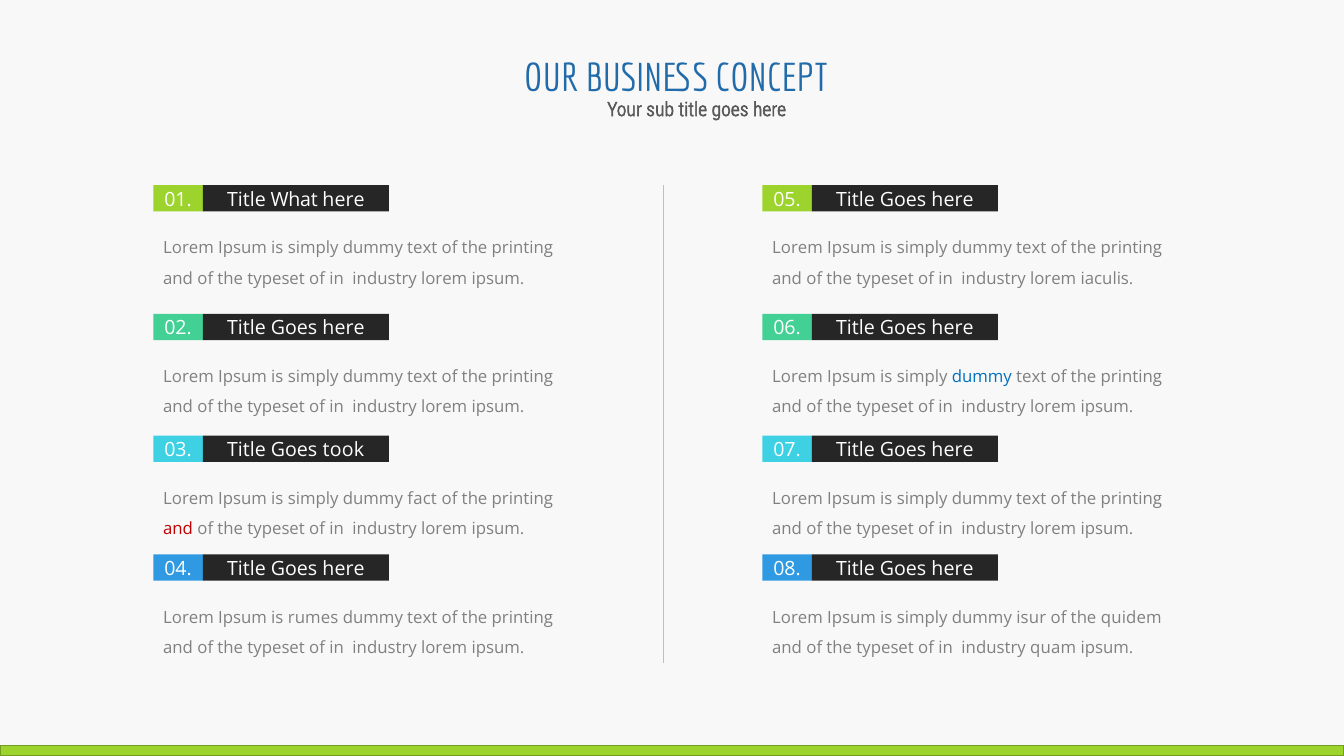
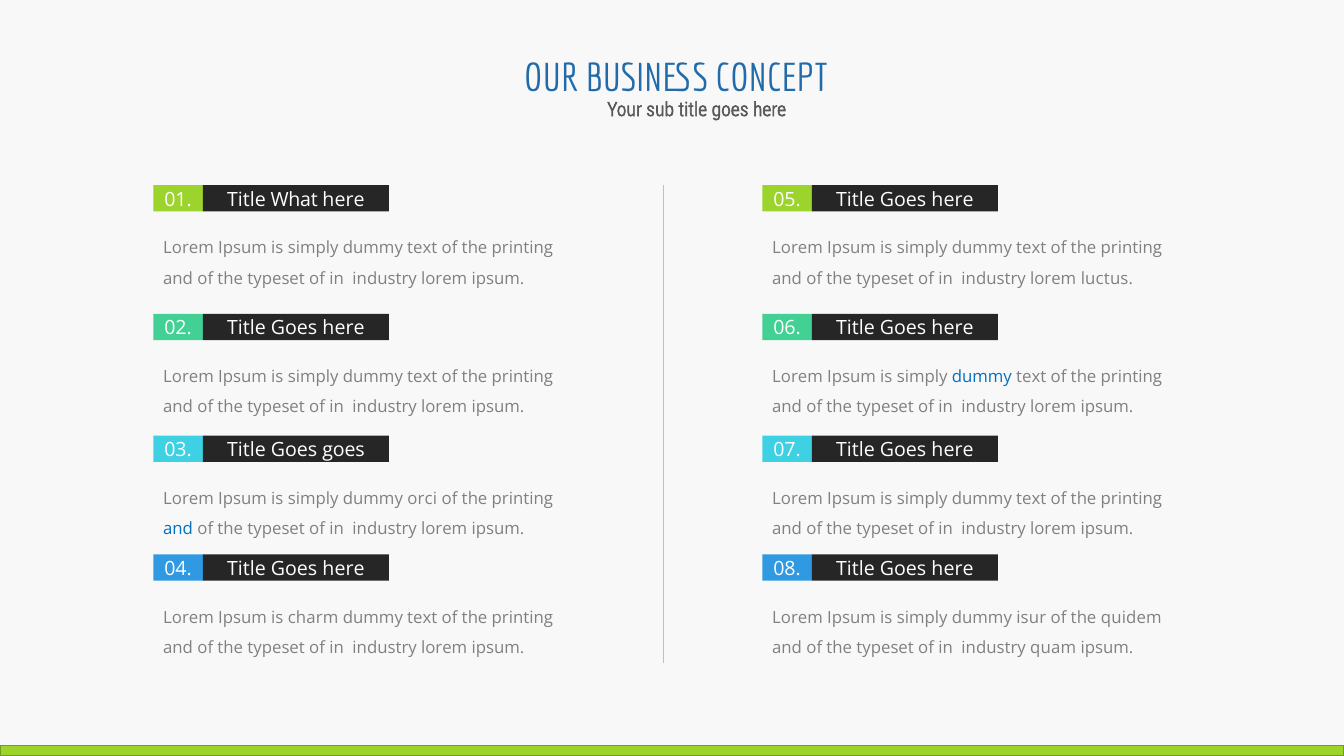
iaculis: iaculis -> luctus (1107, 279)
Goes took: took -> goes (344, 450)
fact: fact -> orci (422, 499)
and colour: red -> blue (178, 529)
rumes: rumes -> charm (313, 618)
